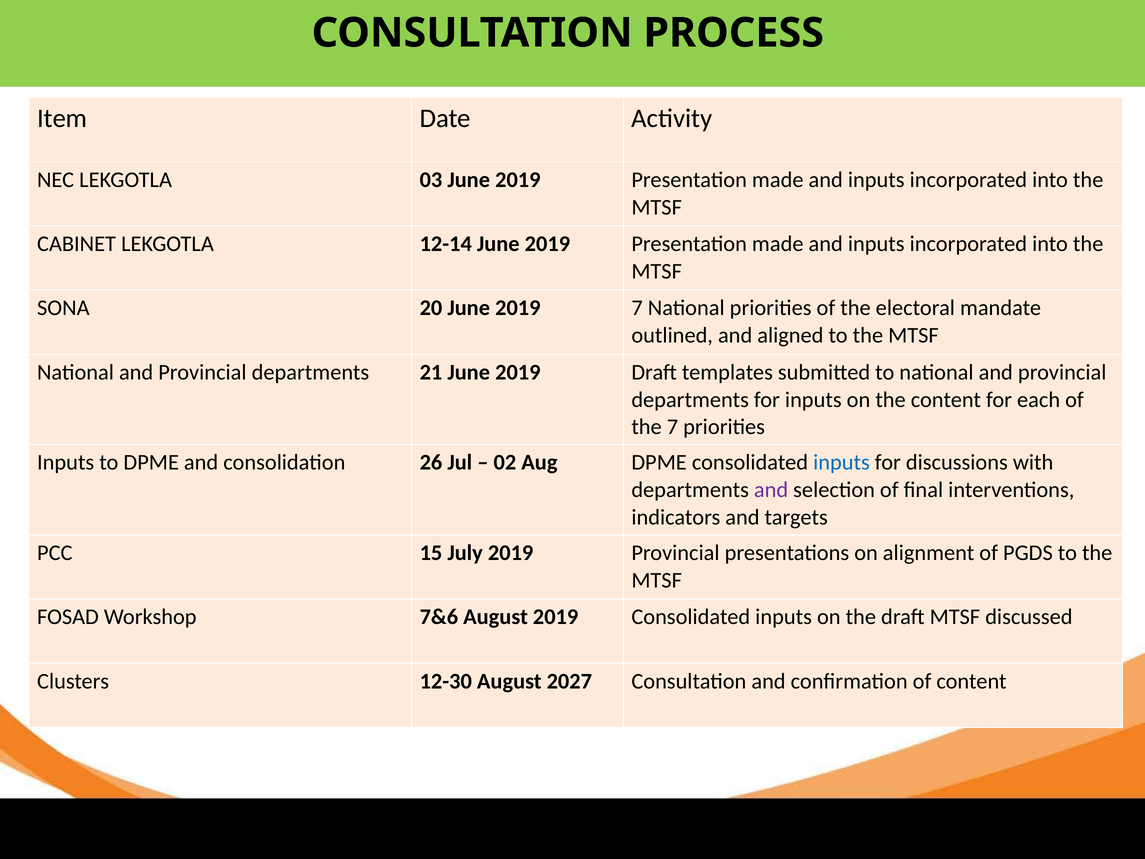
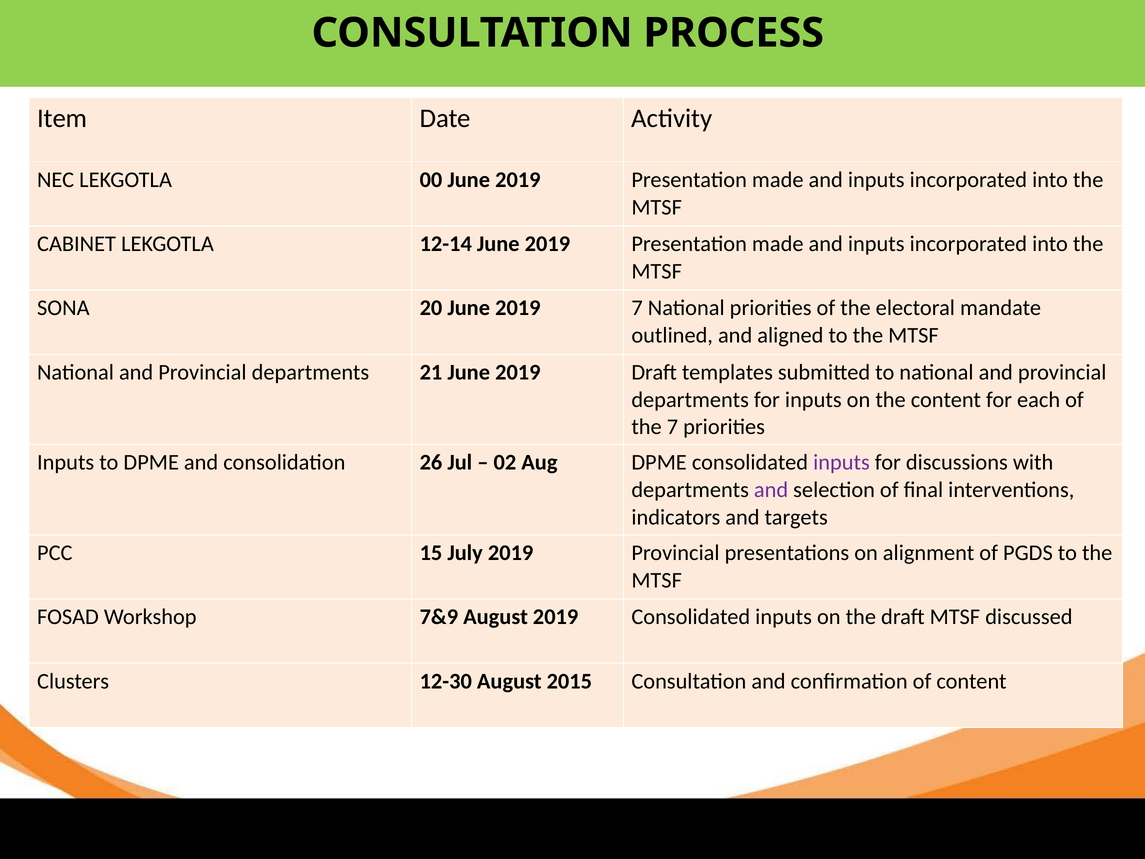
03: 03 -> 00 (431, 180)
inputs colour: blue -> purple (841, 462)
7&6: 7&6 -> 7&9 (439, 617)
2027: 2027 -> 2015 (569, 681)
